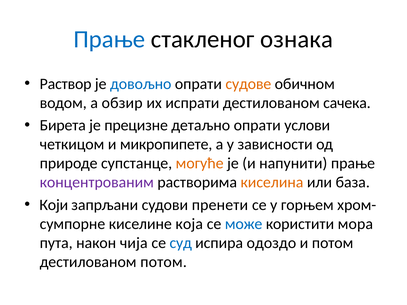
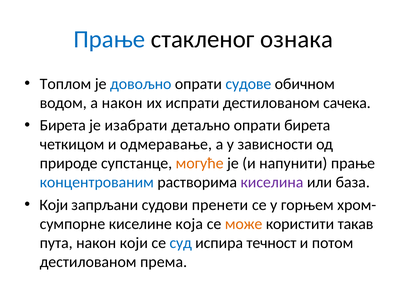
Раствор: Раствор -> Топлом (65, 84)
судове colour: orange -> blue (248, 84)
а обзир: обзир -> након (122, 103)
прецизне: прецизне -> изабрати (136, 125)
опрати услови: услови -> бирета (307, 125)
микропипете: микропипете -> одмеравање (166, 145)
концентрованим colour: purple -> blue (97, 183)
киселина colour: orange -> purple (272, 183)
може colour: blue -> orange (244, 224)
мора: мора -> такав (356, 224)
након чија: чија -> који (134, 243)
одоздо: одоздо -> течност (271, 243)
дестилованом потом: потом -> према (164, 262)
